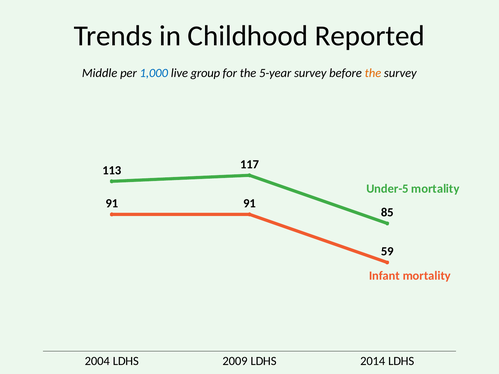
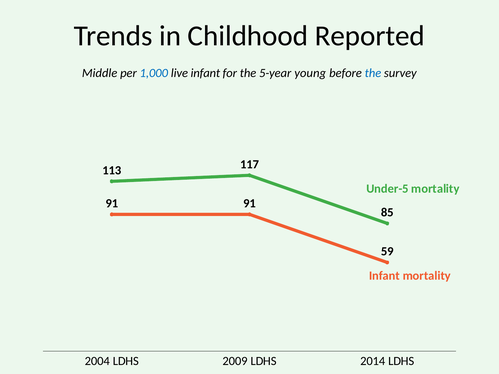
live group: group -> infant (205, 73)
5-year survey: survey -> young (310, 73)
the colour: orange -> blue (373, 73)
